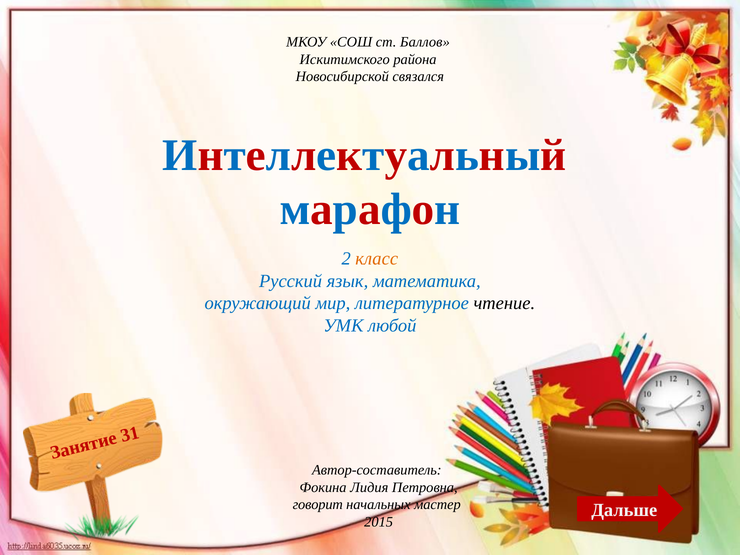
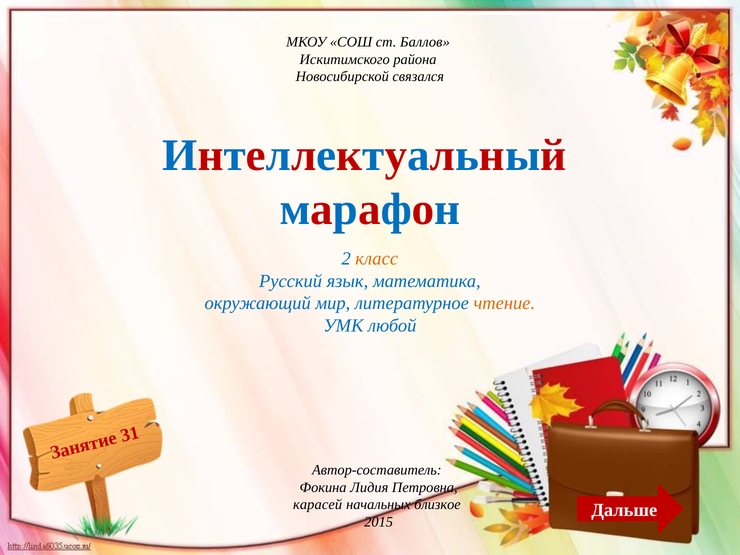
чтение colour: black -> orange (504, 303)
говорит: говорит -> карасей (318, 505)
мастер: мастер -> близкое (437, 505)
